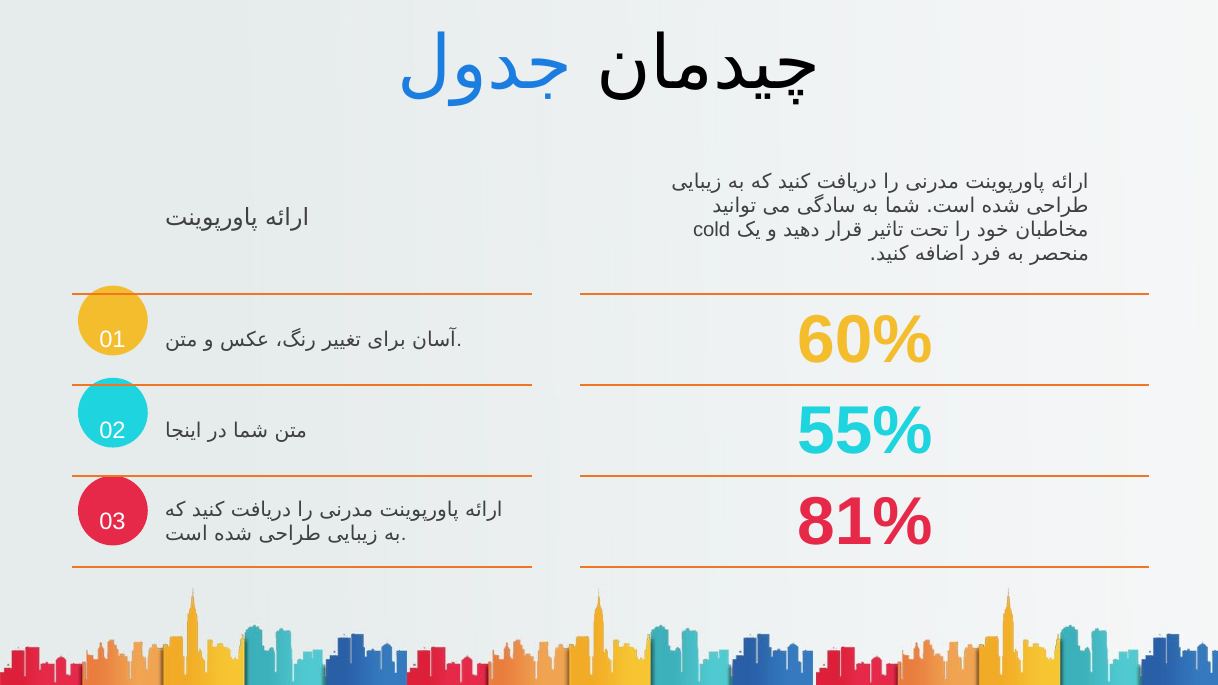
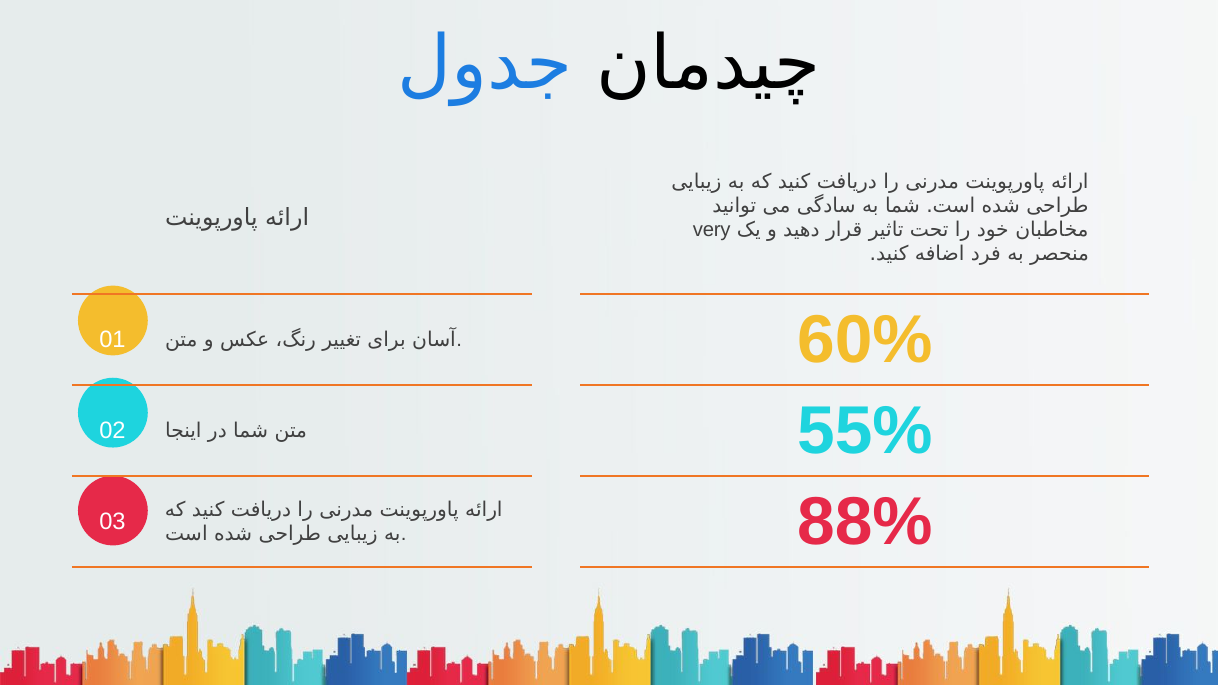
cold: cold -> very (712, 230)
81%: 81% -> 88% (865, 523)
